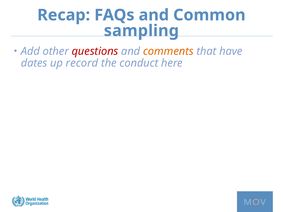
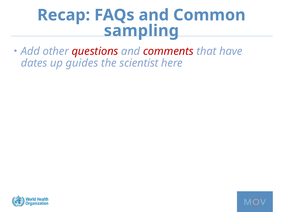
comments colour: orange -> red (168, 51)
record: record -> guides (82, 63)
conduct: conduct -> scientist (139, 63)
